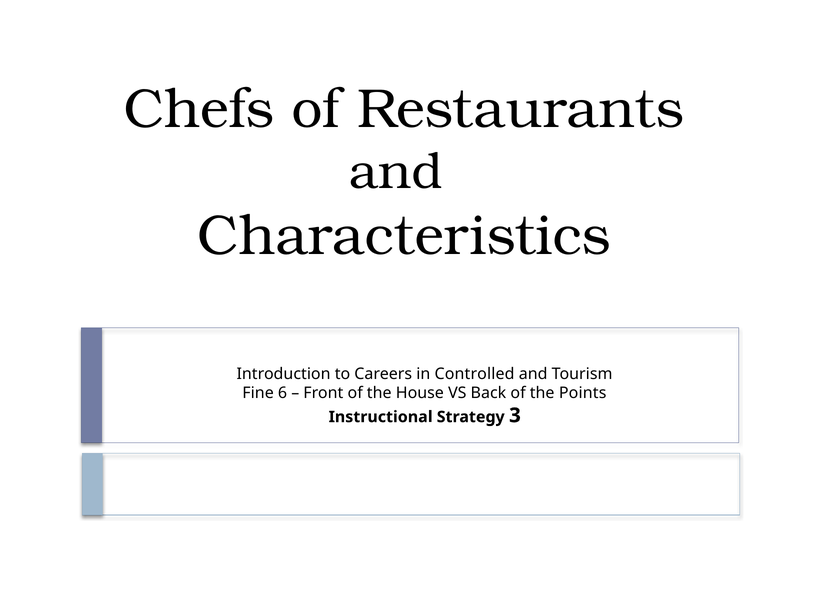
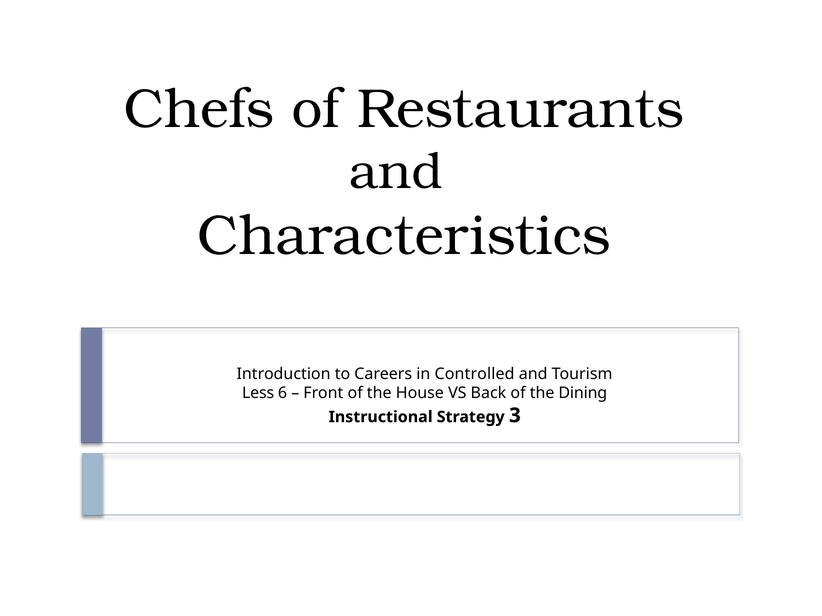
Fine: Fine -> Less (258, 394)
Points: Points -> Dining (583, 394)
